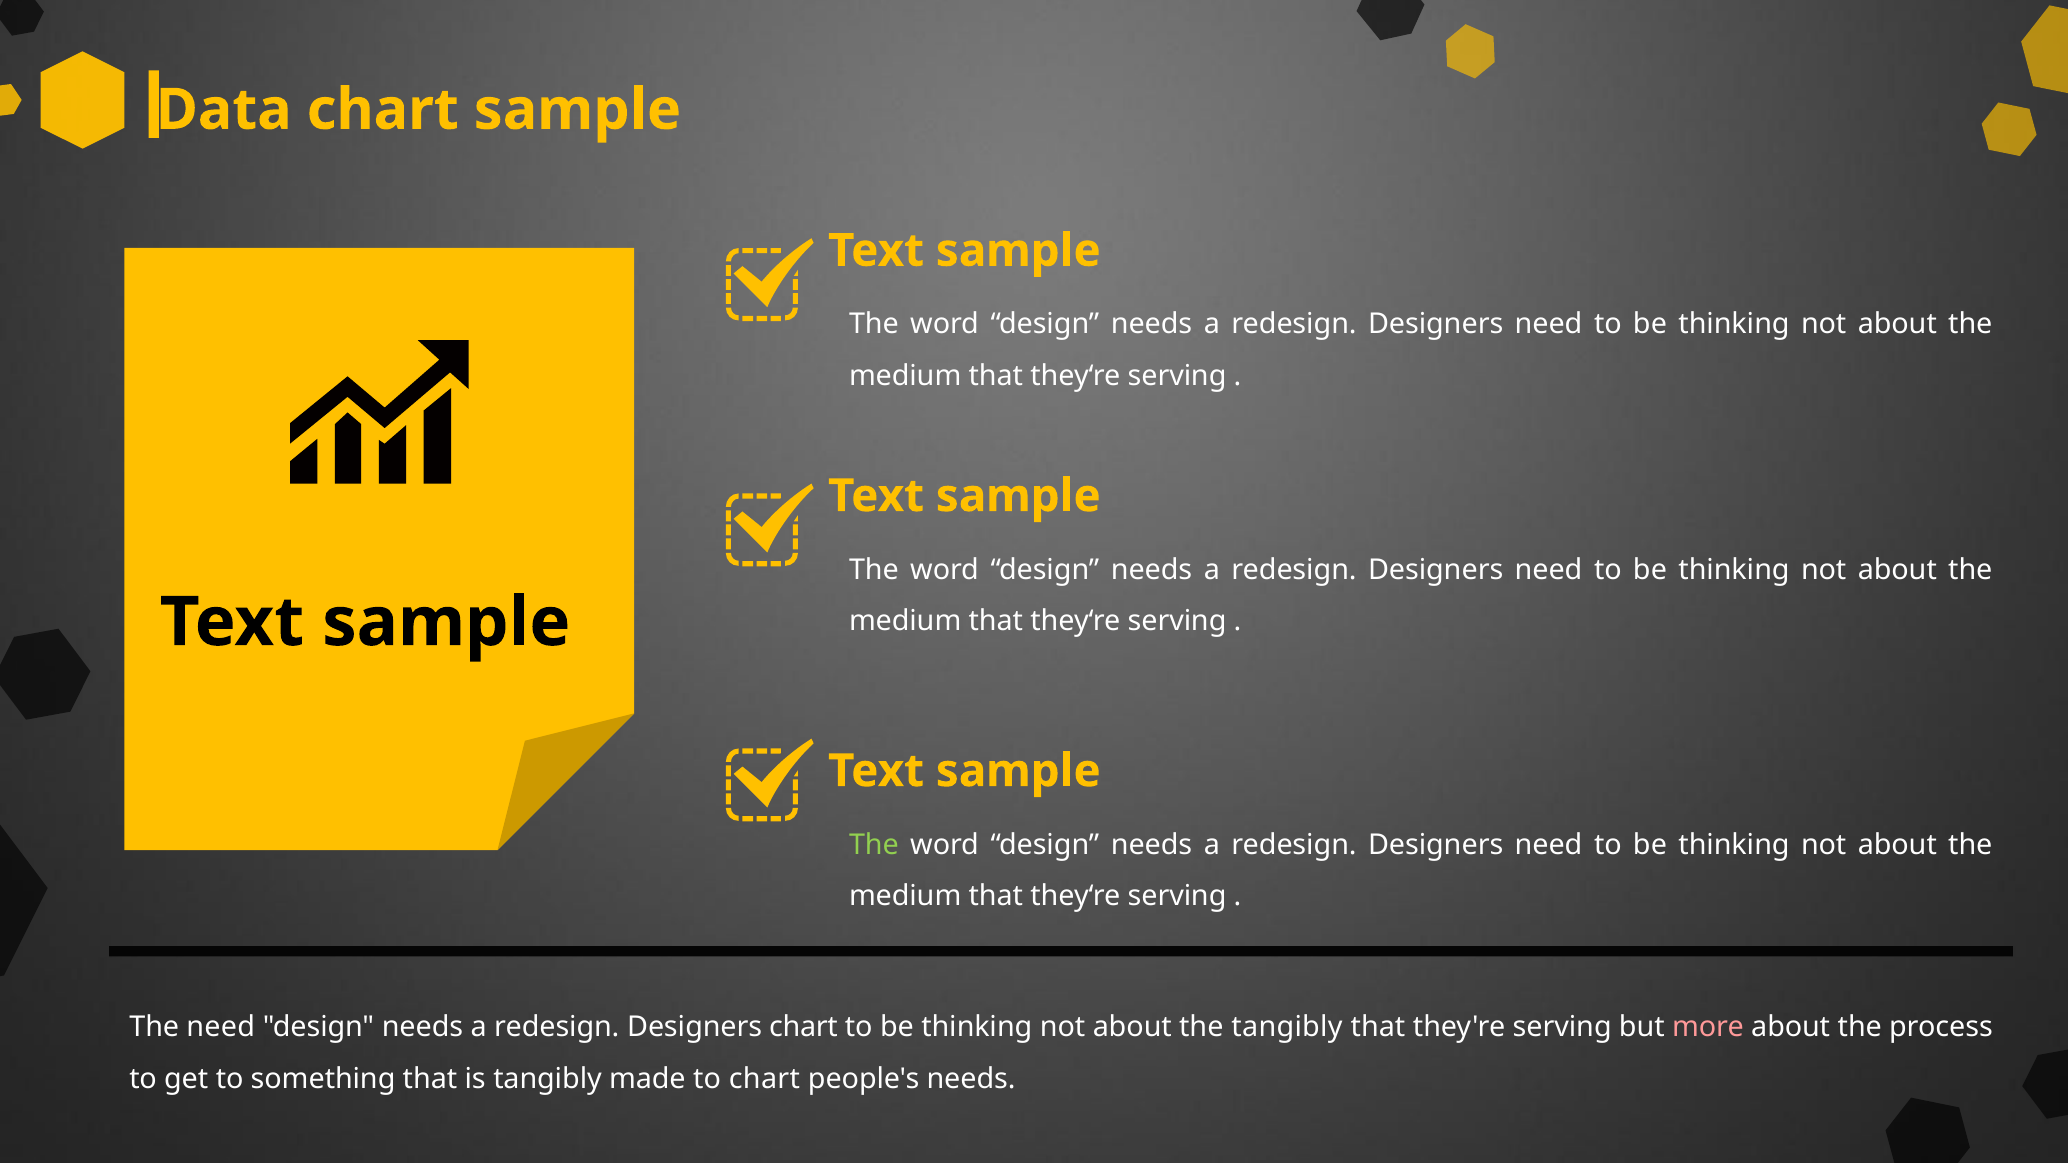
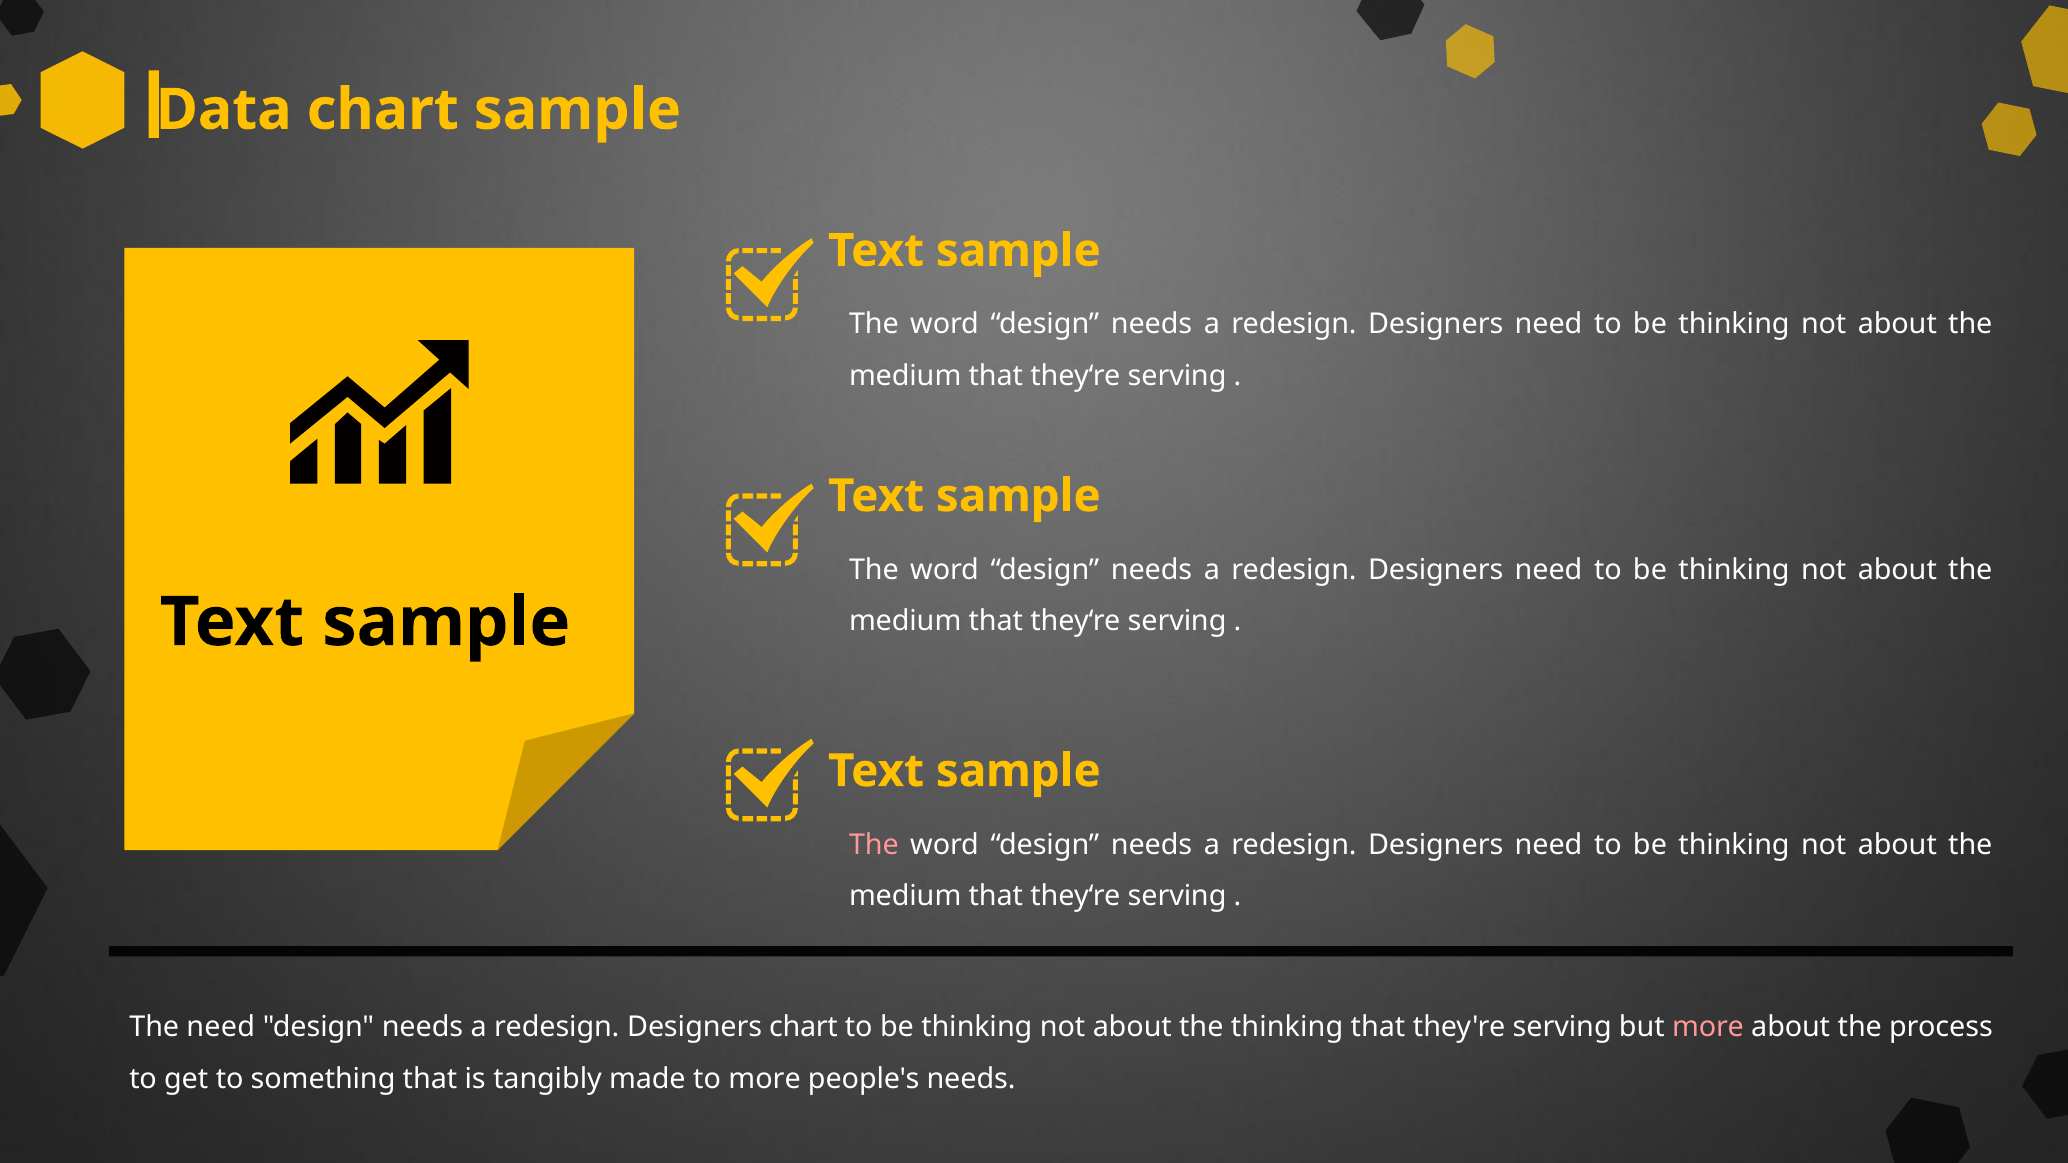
The colour: light green -> pink (874, 845)
the tangibly: tangibly -> thinking (1287, 1028)
to chart: chart -> more (765, 1079)
